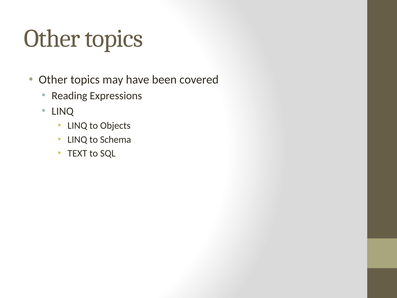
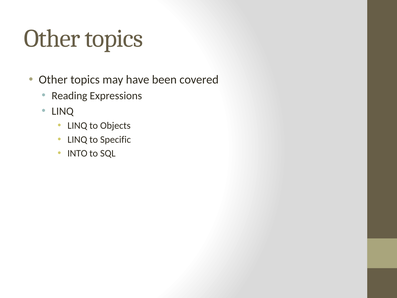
Schema: Schema -> Specific (116, 139)
TEXT: TEXT -> INTO (77, 153)
